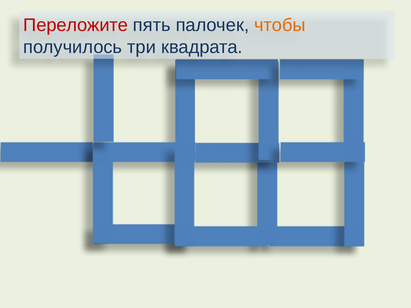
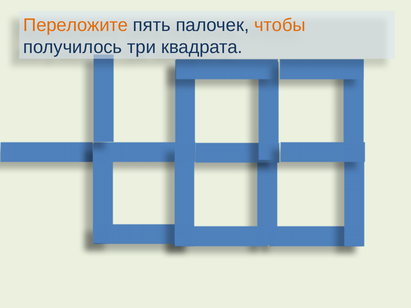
Переложите colour: red -> orange (76, 25)
